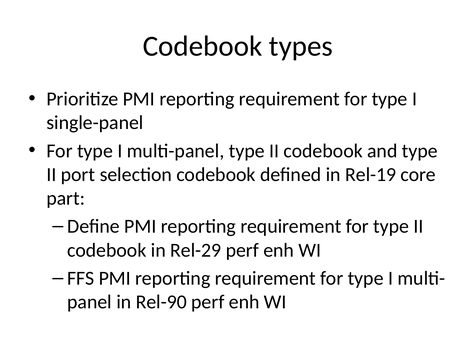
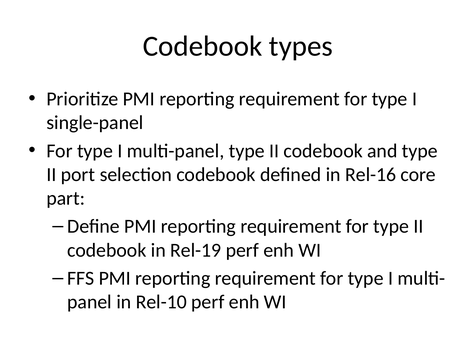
Rel-19: Rel-19 -> Rel-16 (371, 175)
Rel-29: Rel-29 -> Rel-19 (196, 250)
Rel-90: Rel-90 -> Rel-10 (161, 302)
